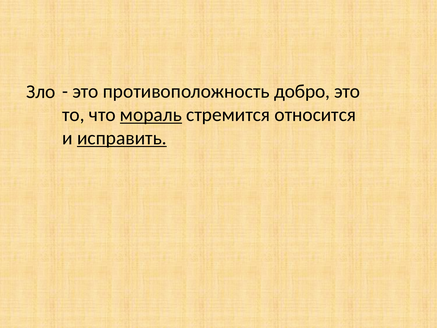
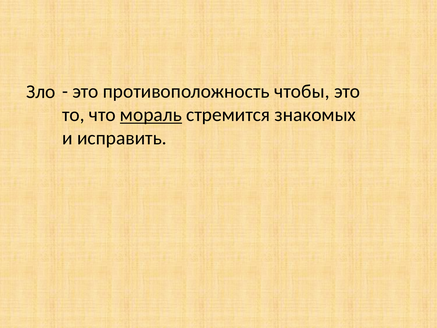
добро: добро -> чтобы (302, 91)
относится: относится -> знакомых (315, 115)
исправить underline: present -> none (122, 138)
